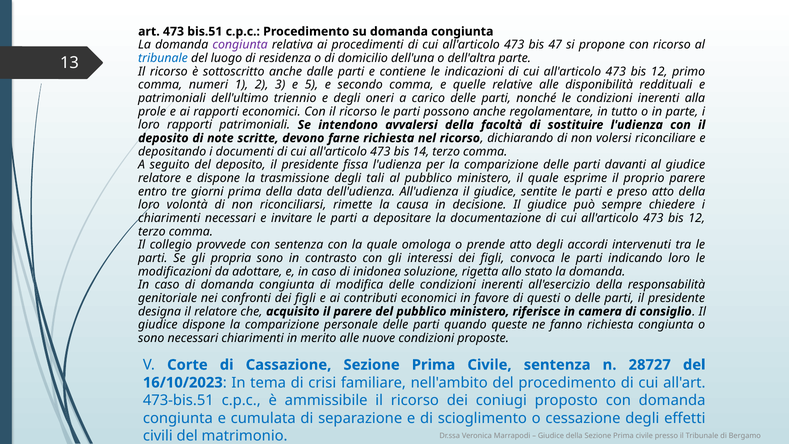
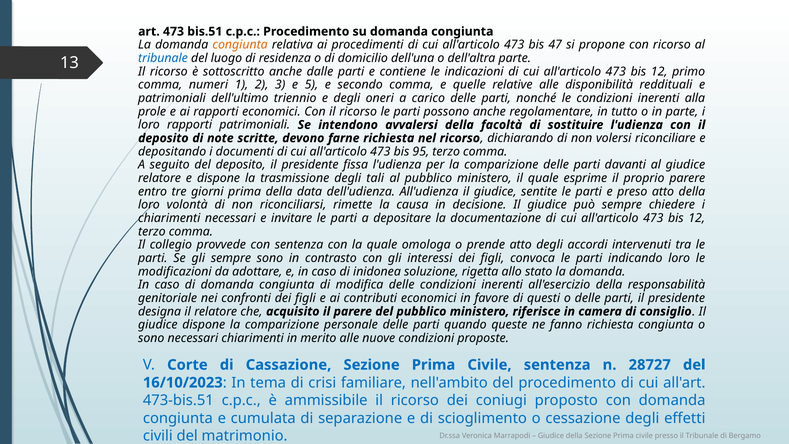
congiunta colour: purple -> orange (240, 45)
14: 14 -> 95 (421, 151)
gli propria: propria -> sempre (231, 258)
